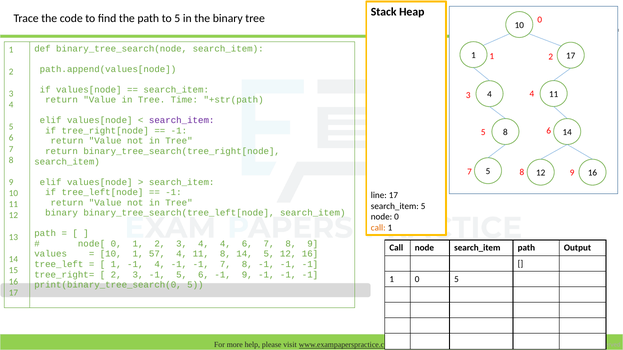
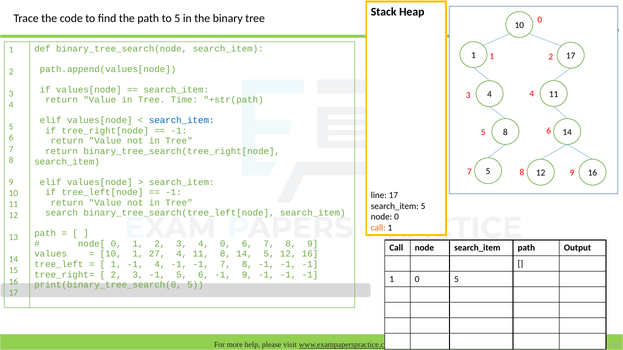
search_item colour: purple -> blue (182, 121)
binary: binary -> search (62, 213)
4 4: 4 -> 0 (225, 244)
57: 57 -> 27 (157, 254)
